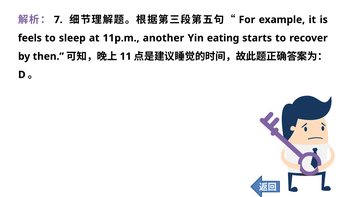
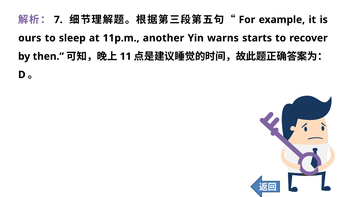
feels: feels -> ours (30, 38)
eating: eating -> warns (223, 38)
